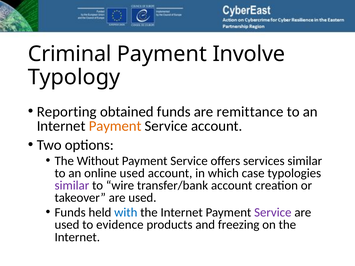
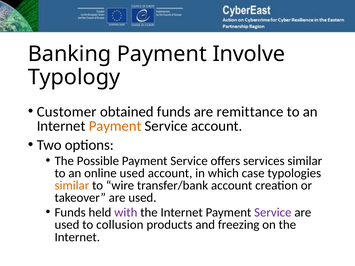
Criminal: Criminal -> Banking (70, 54)
Reporting: Reporting -> Customer (67, 112)
Without: Without -> Possible (98, 161)
similar colour: purple -> orange (72, 186)
with colour: blue -> purple (126, 213)
evidence: evidence -> collusion (120, 225)
